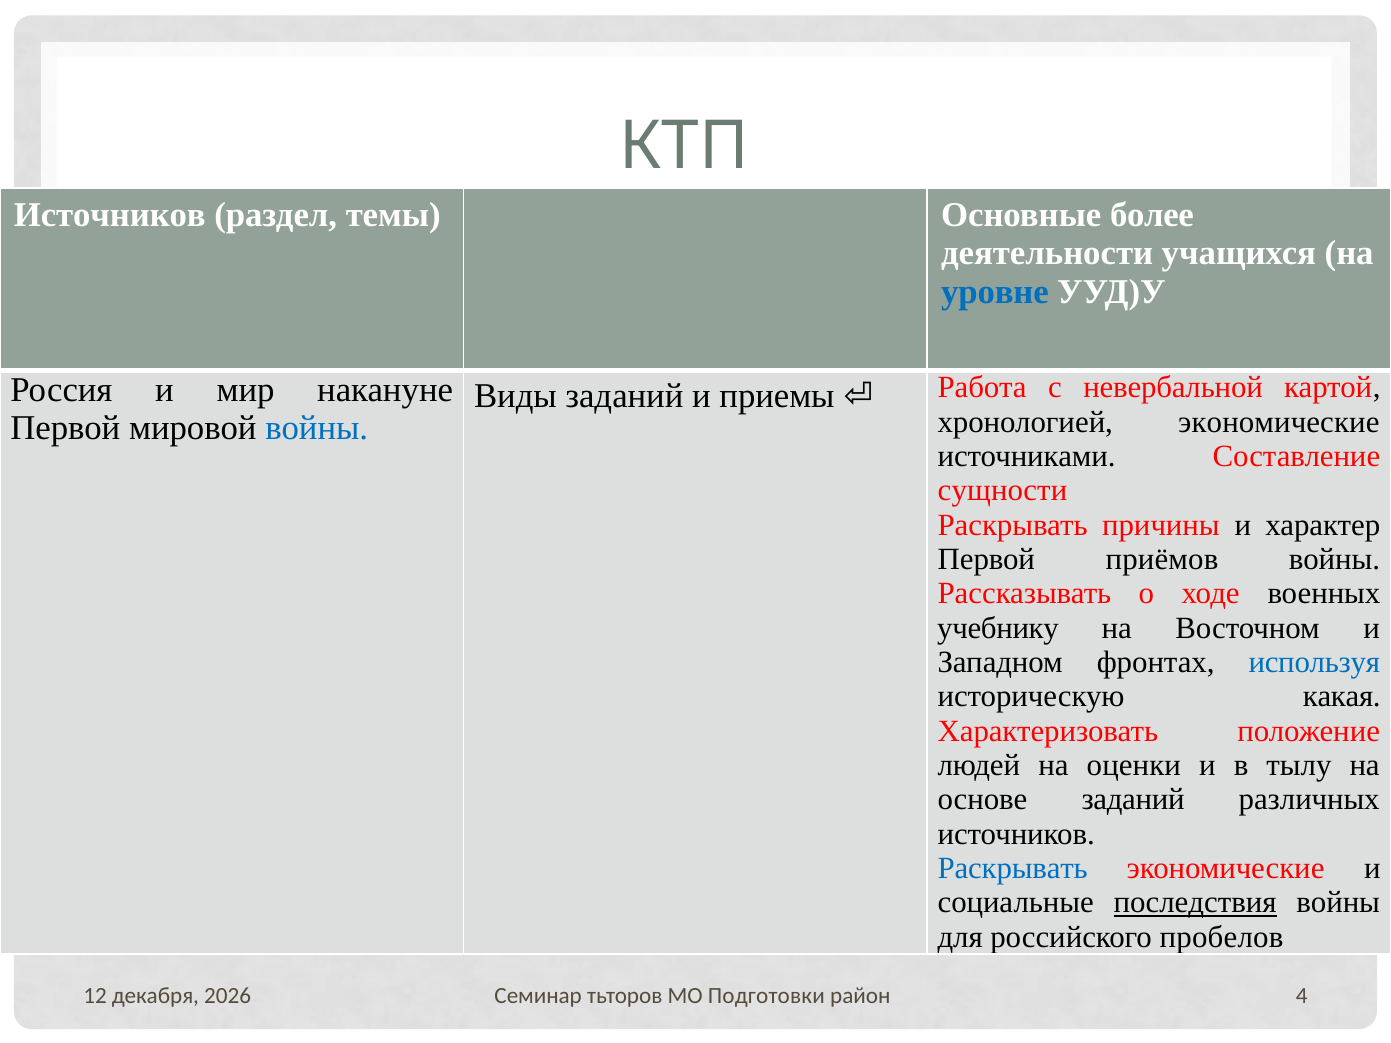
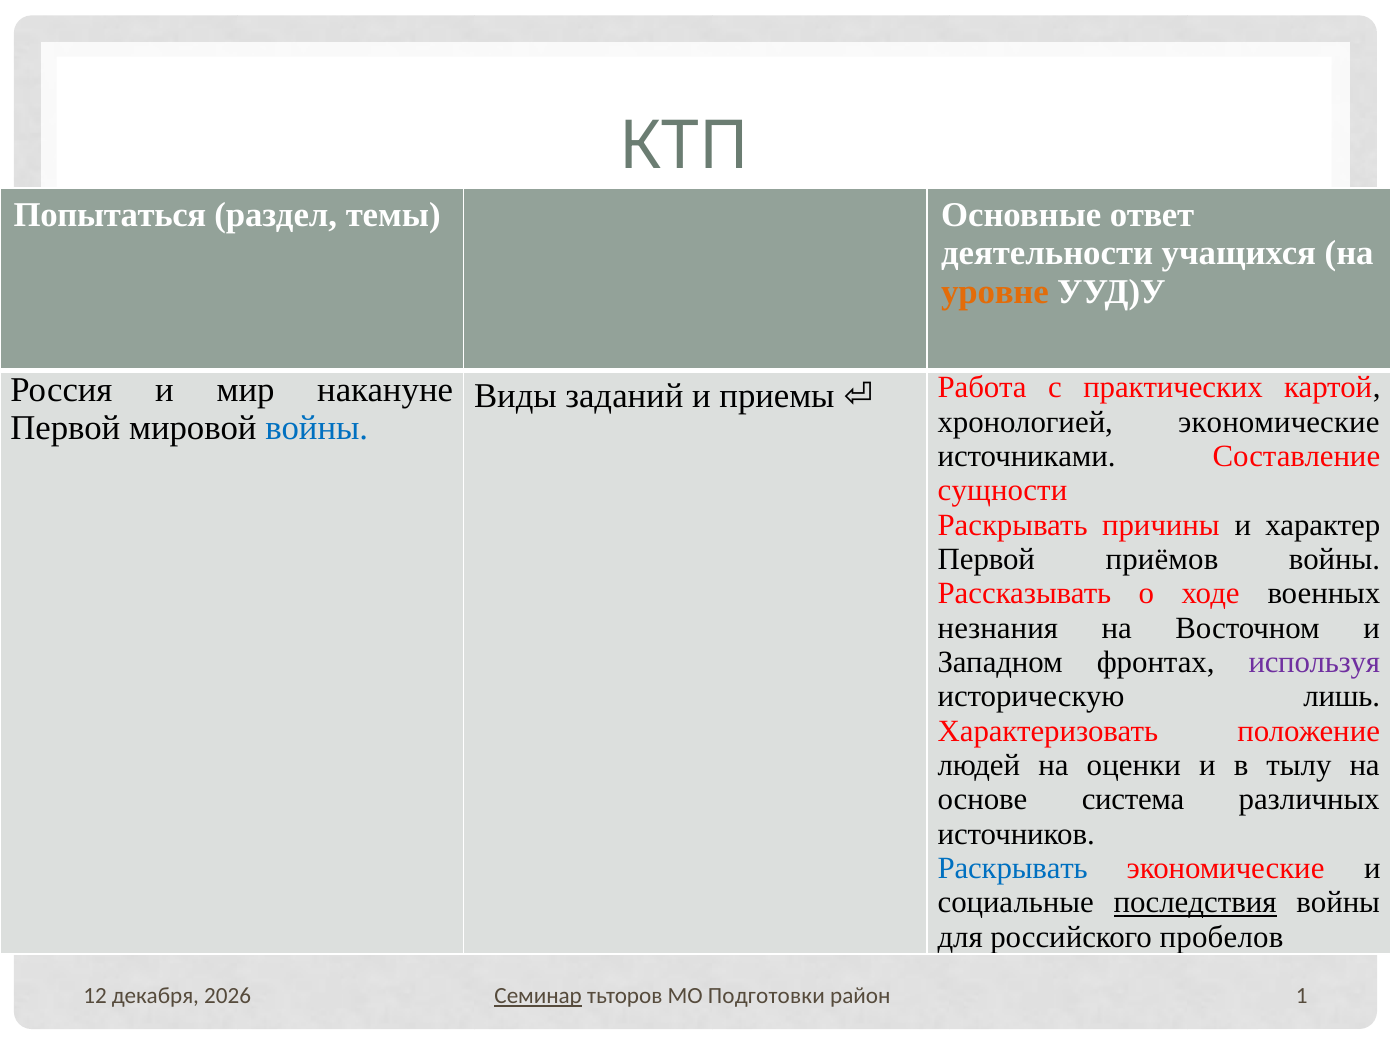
Источников: Источников -> Попытаться (110, 215)
более: более -> ответ (1152, 215)
уровне colour: blue -> orange (995, 292)
невербальной: невербальной -> практических (1173, 388)
учебнику: учебнику -> незнания (998, 628)
используя colour: blue -> purple (1314, 662)
какая: какая -> лишь (1342, 697)
основе заданий: заданий -> система (1133, 800)
Семинар underline: none -> present (538, 996)
4: 4 -> 1 (1302, 996)
